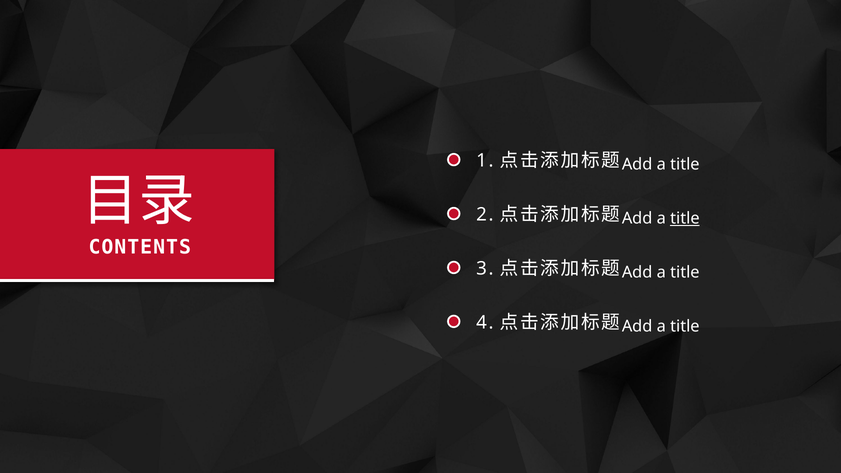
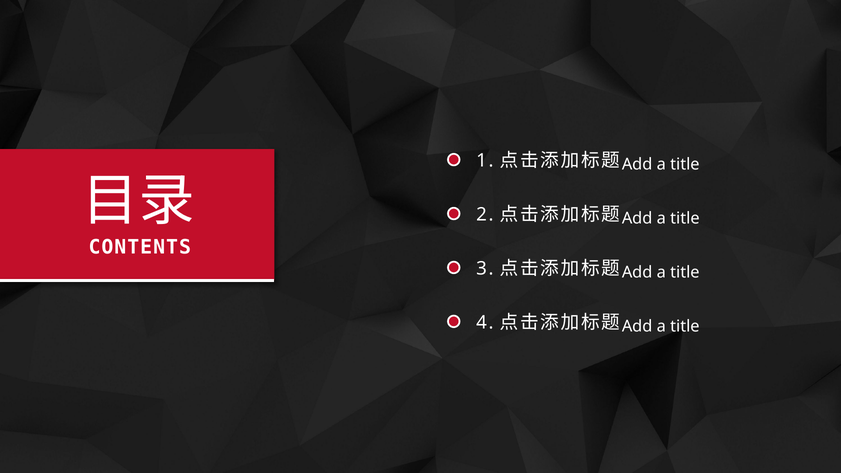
title underline: present -> none (685, 218)
